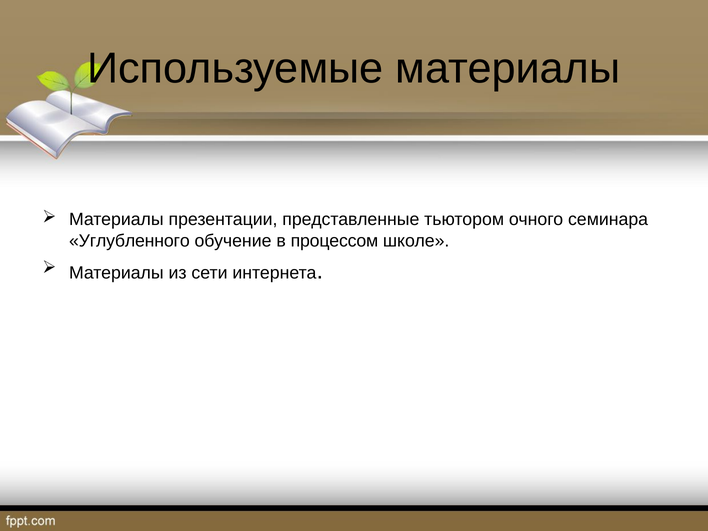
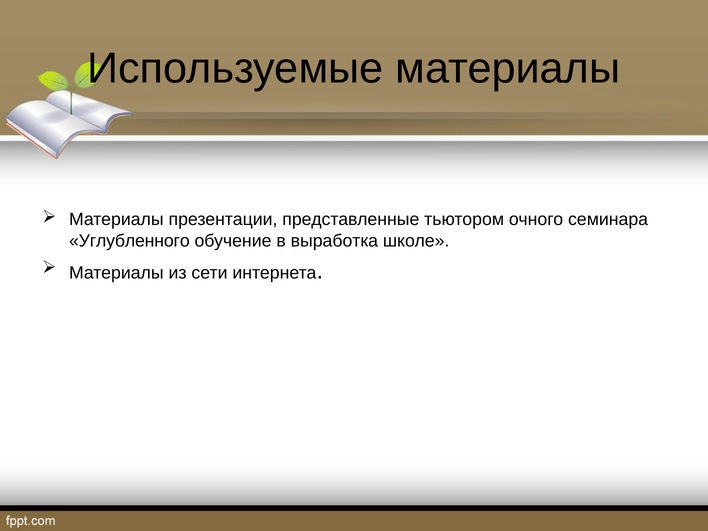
процессом: процессом -> выработка (334, 241)
